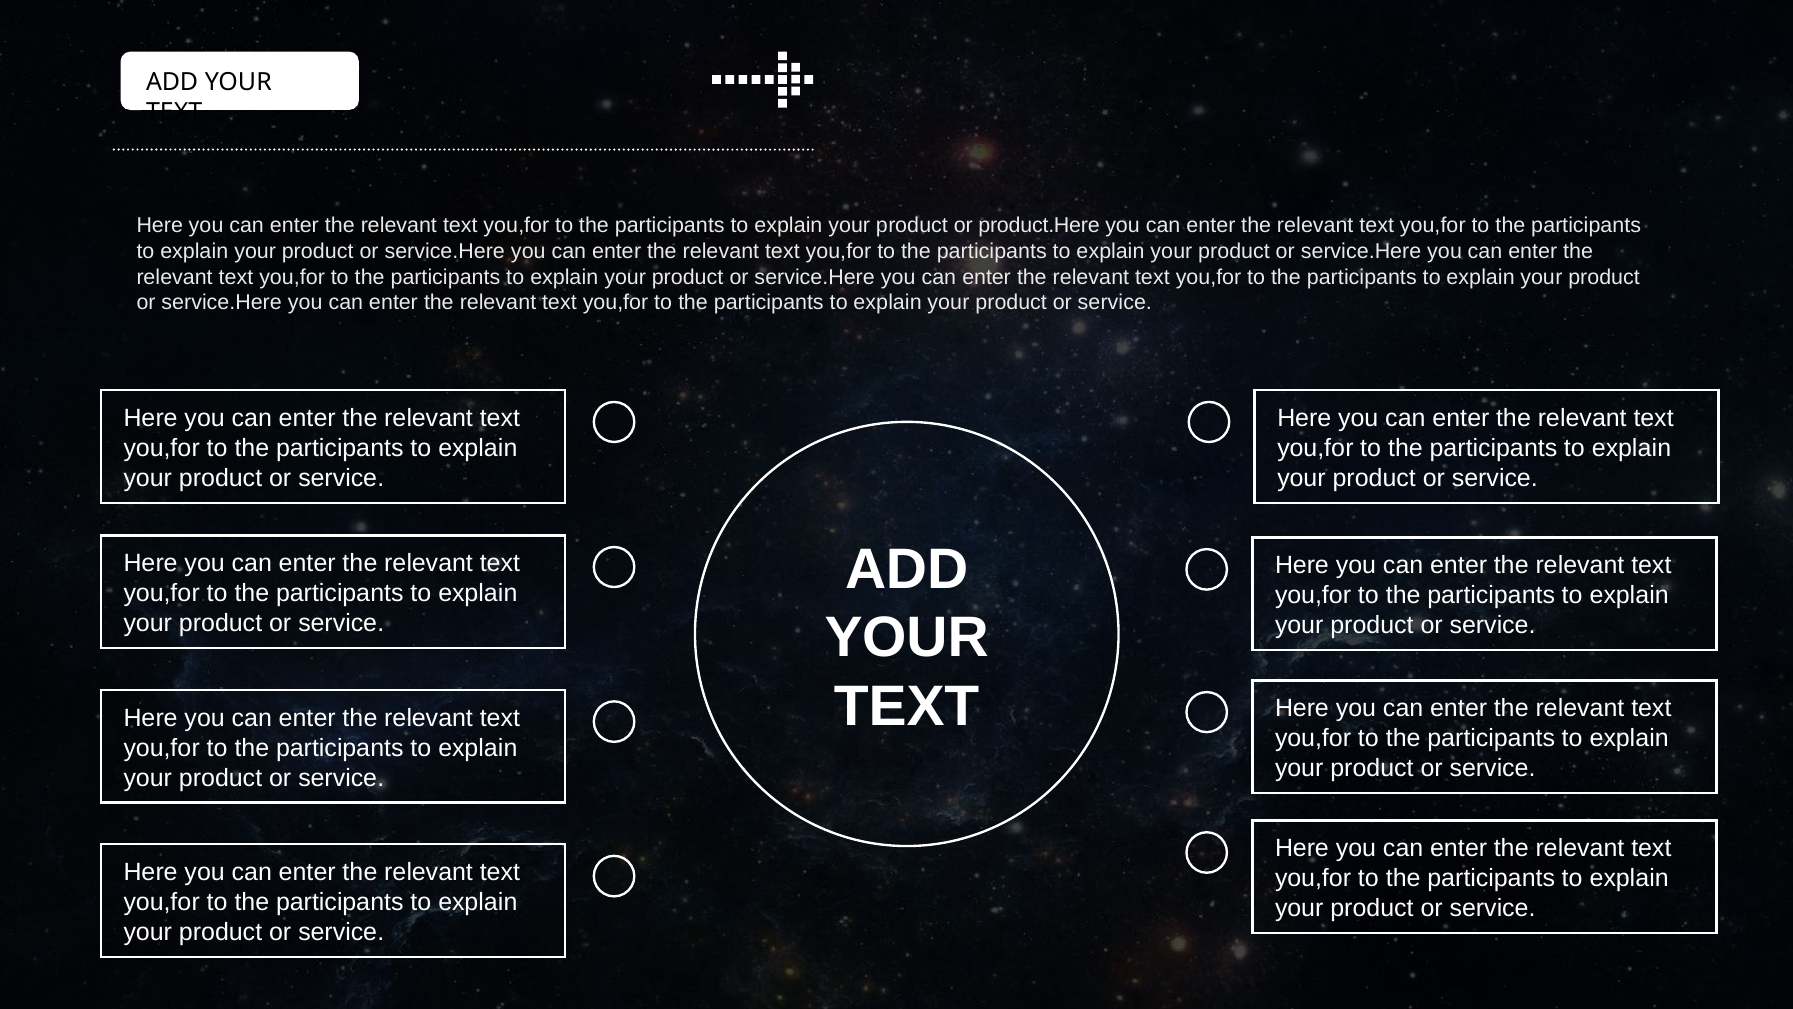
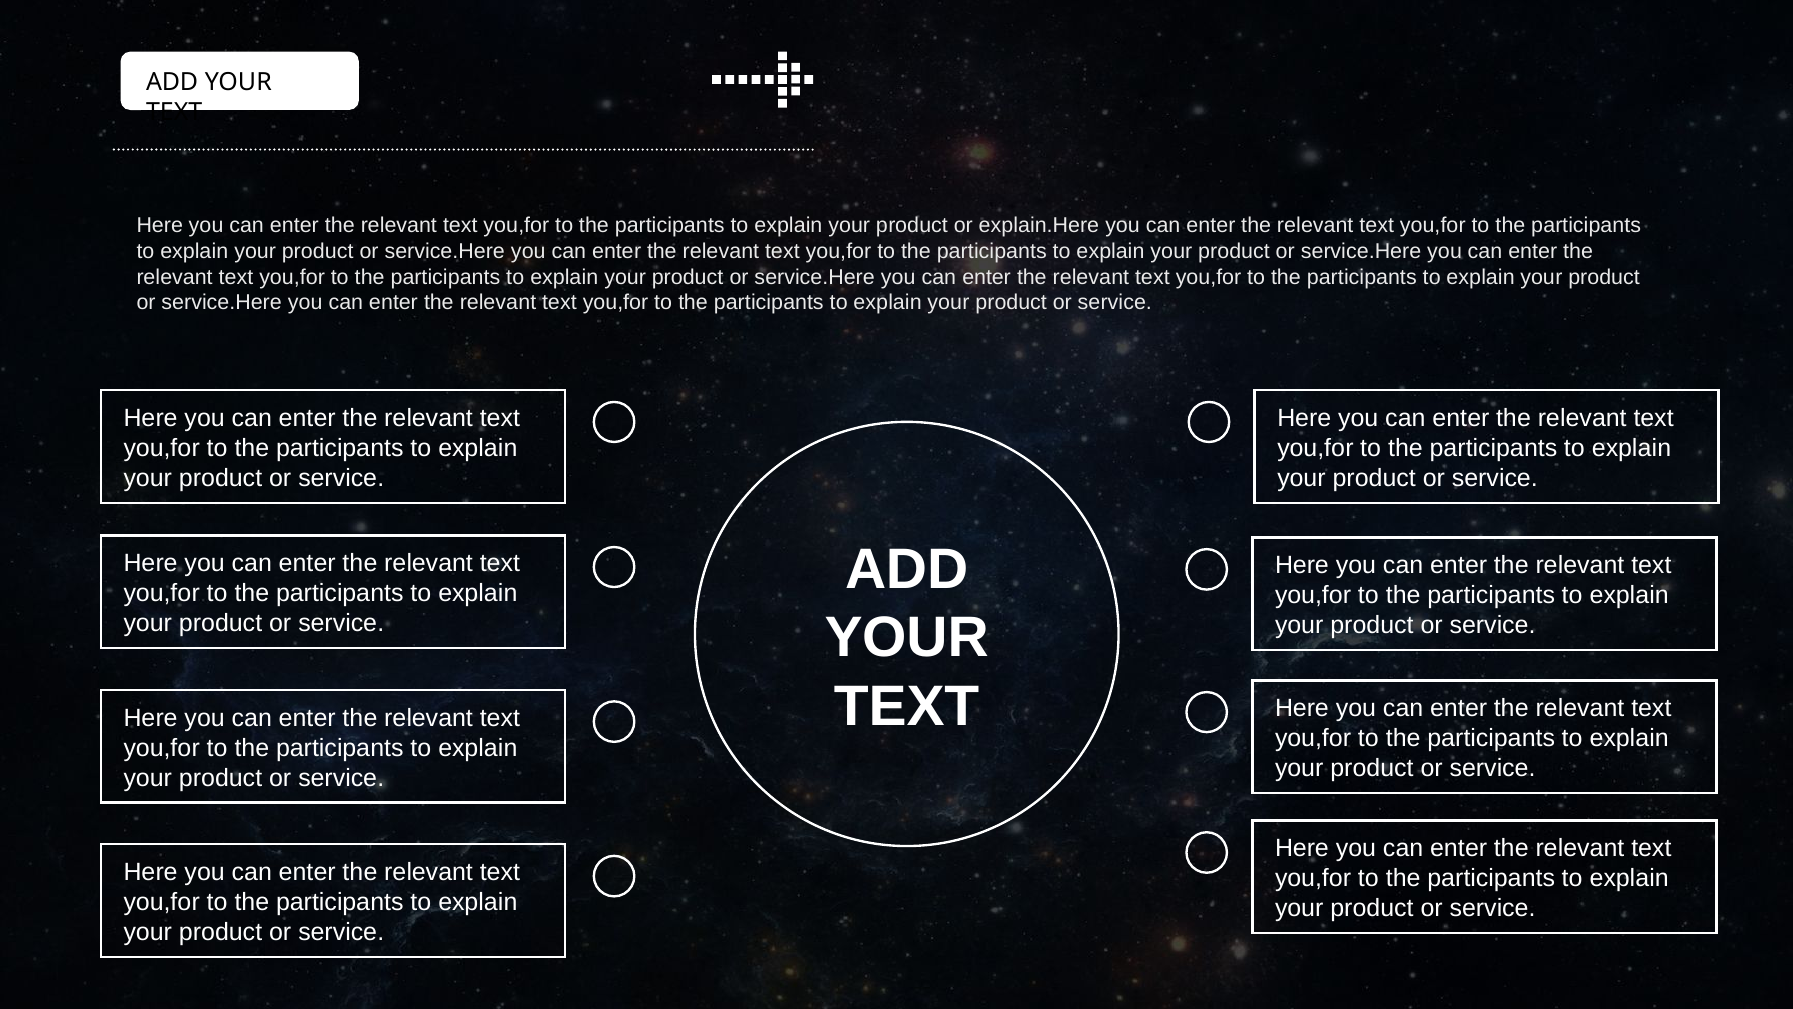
product.Here: product.Here -> explain.Here (1039, 226)
